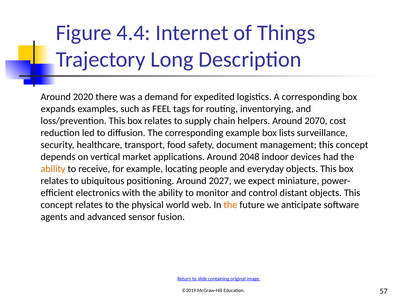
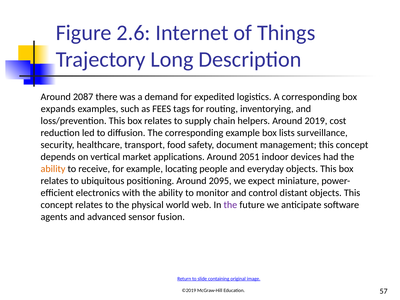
4.4: 4.4 -> 2.6 (134, 33)
2020: 2020 -> 2087 (83, 97)
FEEL: FEEL -> FEES (162, 109)
2070: 2070 -> 2019 (316, 121)
2048: 2048 -> 2051 (249, 157)
2027: 2027 -> 2095 (220, 181)
the colour: orange -> purple (230, 205)
